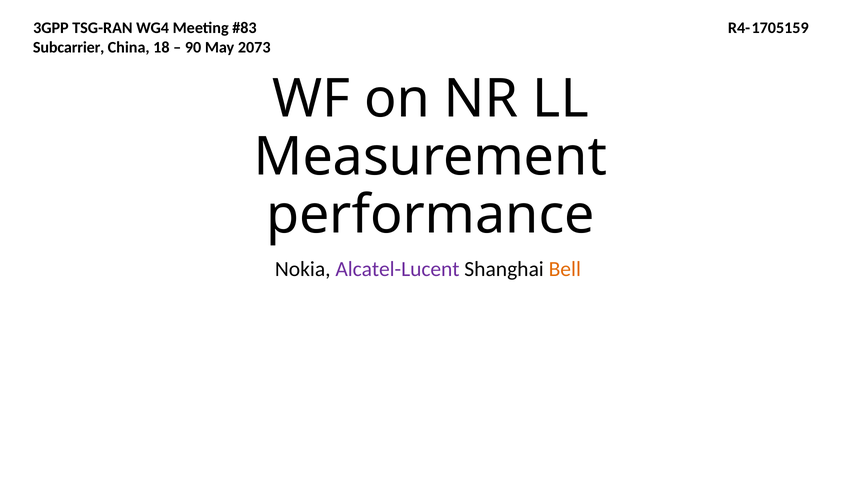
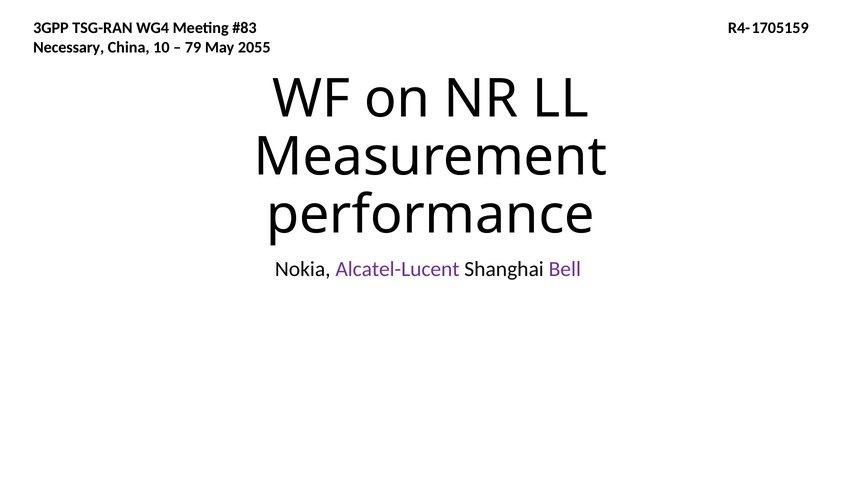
Subcarrier: Subcarrier -> Necessary (69, 47)
18: 18 -> 10 (161, 47)
90: 90 -> 79 (193, 47)
2073: 2073 -> 2055 (254, 47)
Bell colour: orange -> purple (565, 269)
